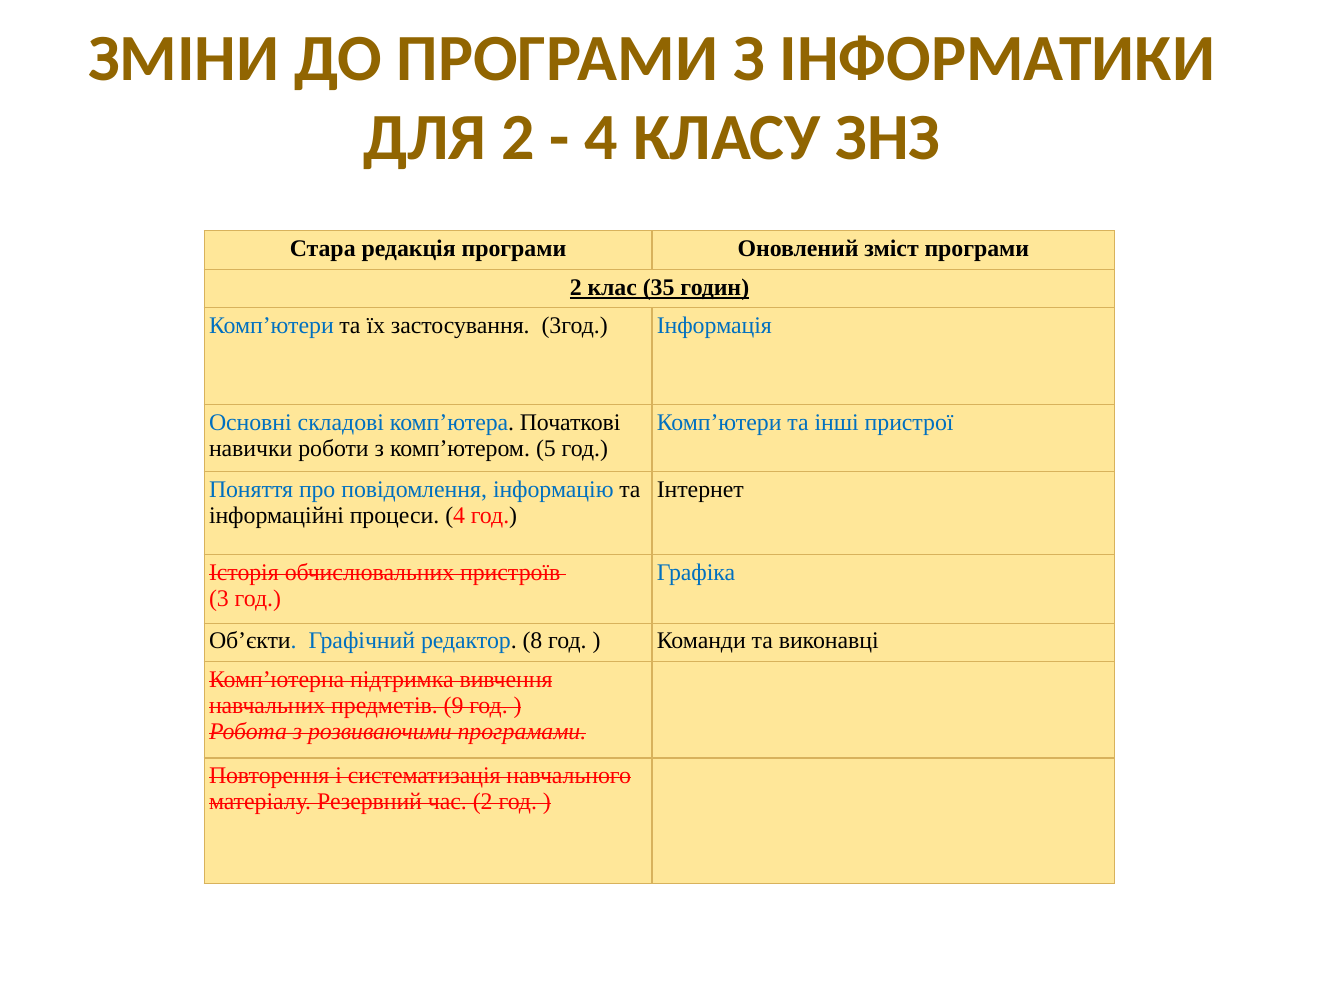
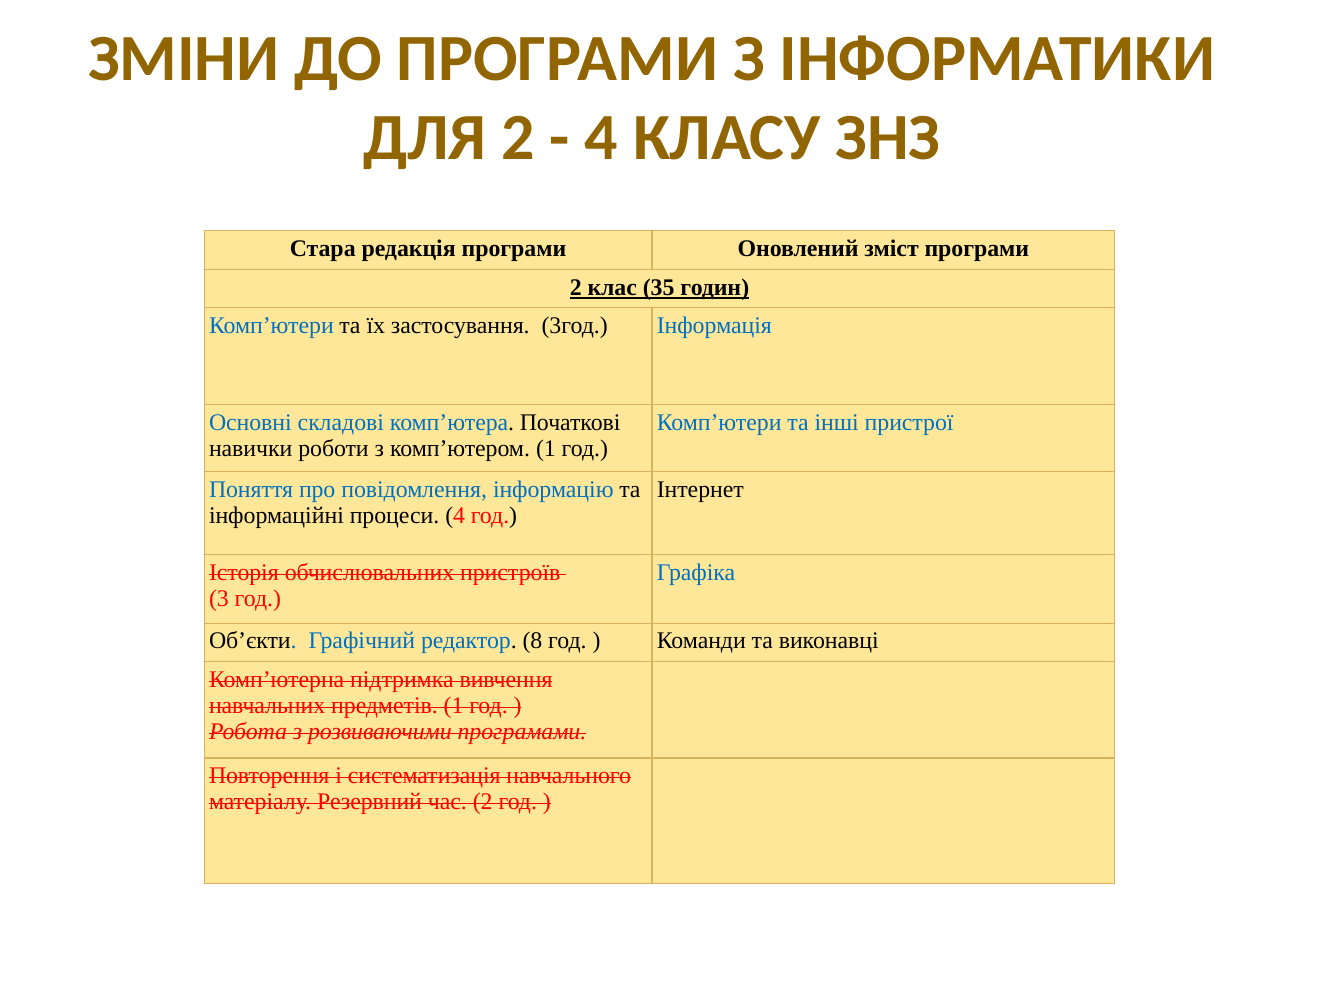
комп’ютером 5: 5 -> 1 (546, 448)
предметів 9: 9 -> 1 (454, 706)
